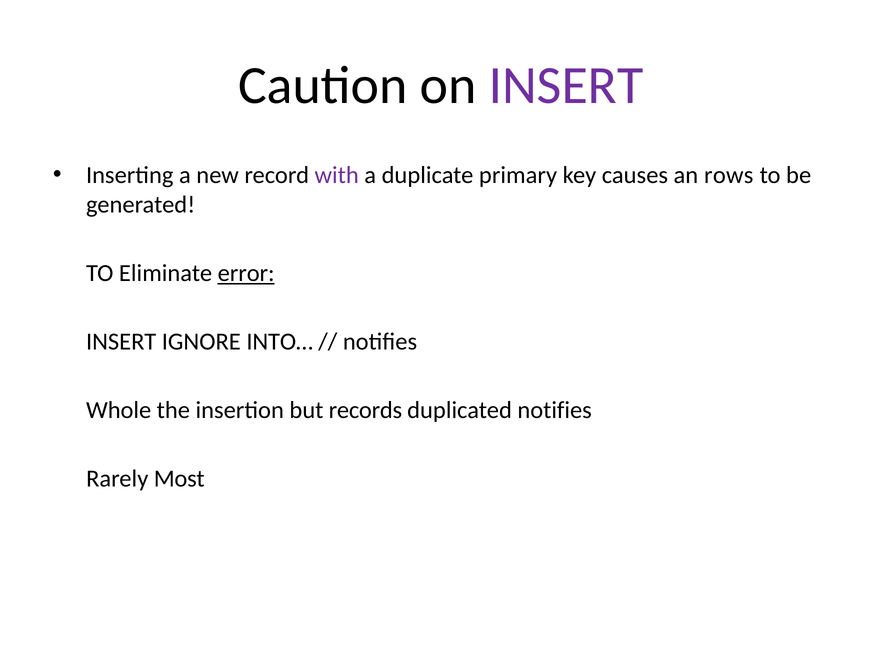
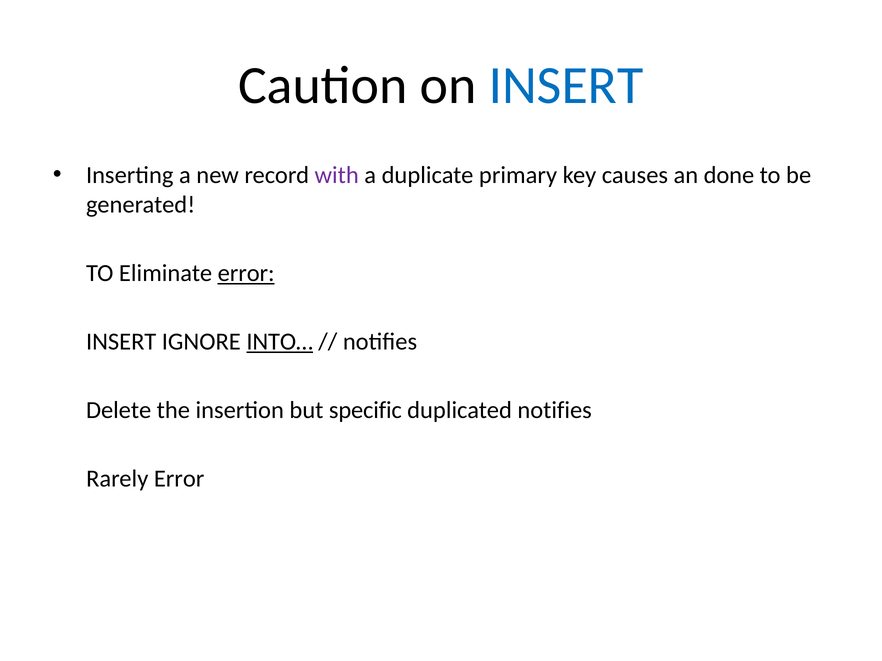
INSERT colour: purple -> blue (566, 85)
rows: rows -> done (729, 175)
INTO… underline: none -> present (280, 342)
Whole: Whole -> Delete (119, 410)
records: records -> specific (365, 410)
Rarely Most: Most -> Error (179, 479)
